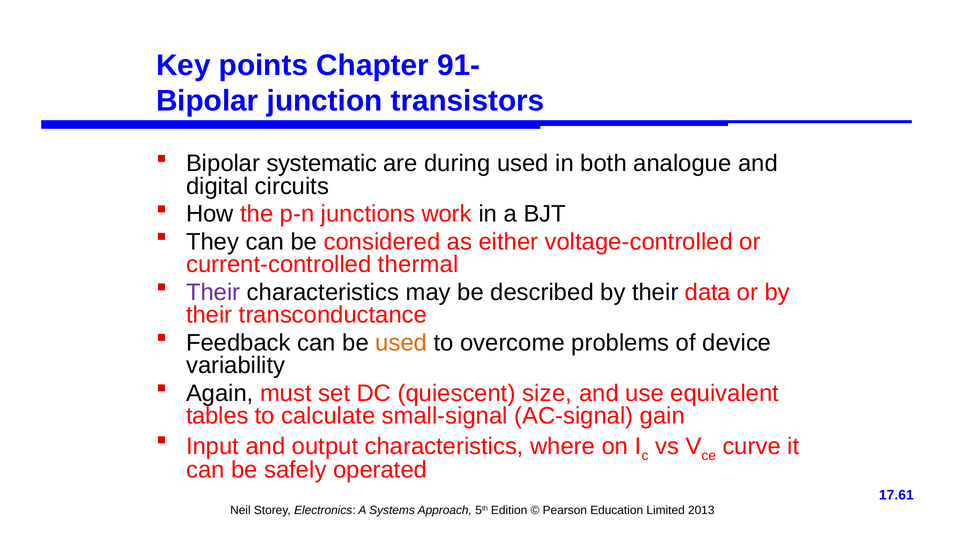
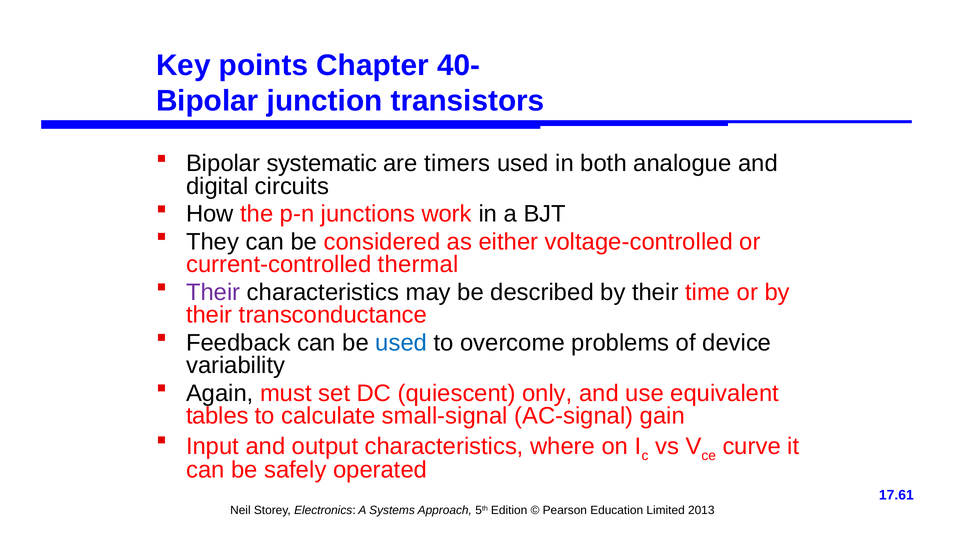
91-: 91- -> 40- (459, 65)
during: during -> timers (457, 164)
data: data -> time (708, 292)
used colour: orange -> blue (401, 343)
size: size -> only (547, 393)
